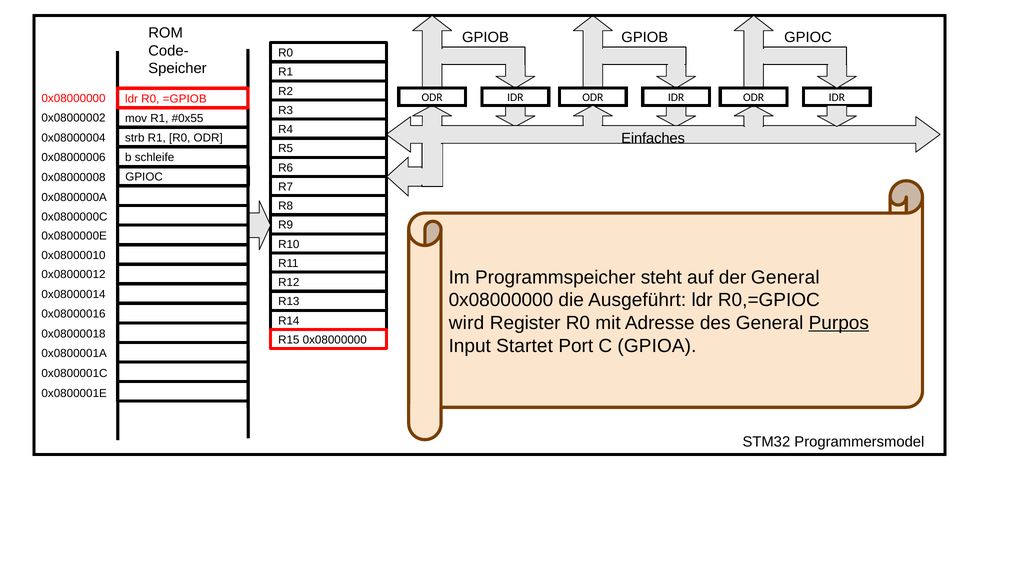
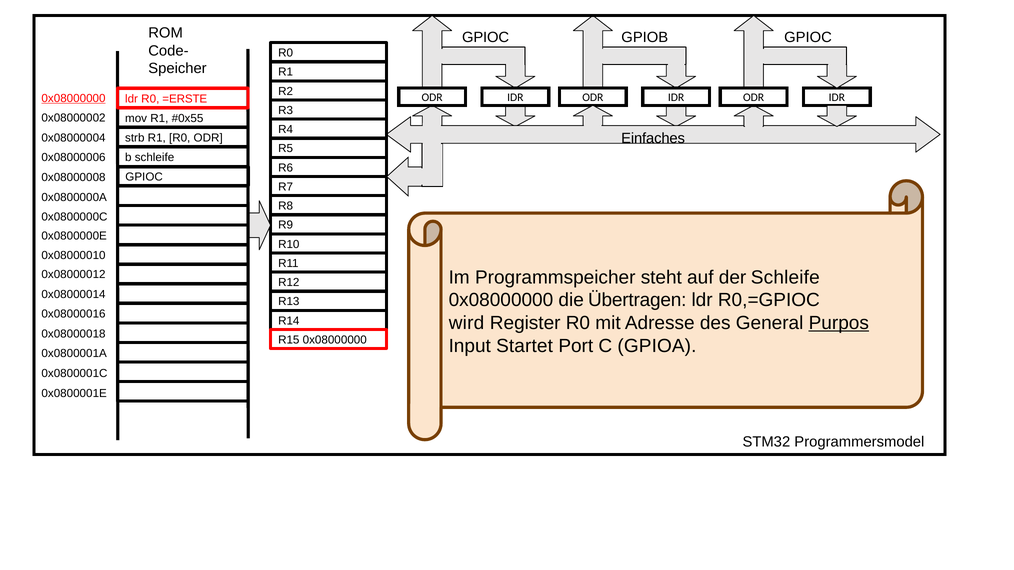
GPIOB: GPIOB -> GPIOC (486, 37)
0x08000000 underline: none -> present (74, 98)
=GPIOB: =GPIOB -> =ERSTE (185, 99)
der General: General -> Schleife (785, 278)
Ausgeführt: Ausgeführt -> Übertragen (637, 300)
